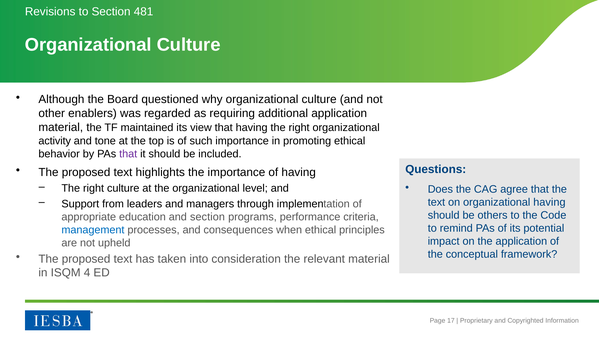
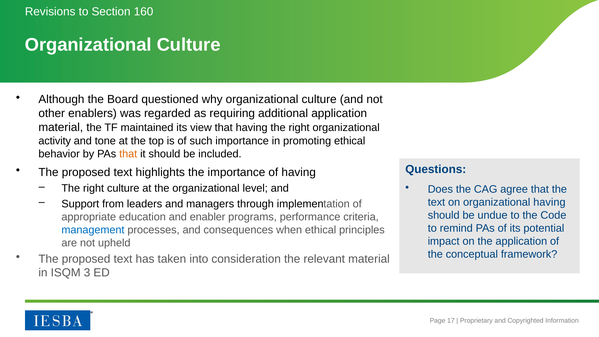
481: 481 -> 160 (144, 12)
that colour: purple -> orange (128, 154)
others: others -> undue (493, 215)
and section: section -> enabler (208, 217)
4: 4 -> 3 (87, 273)
